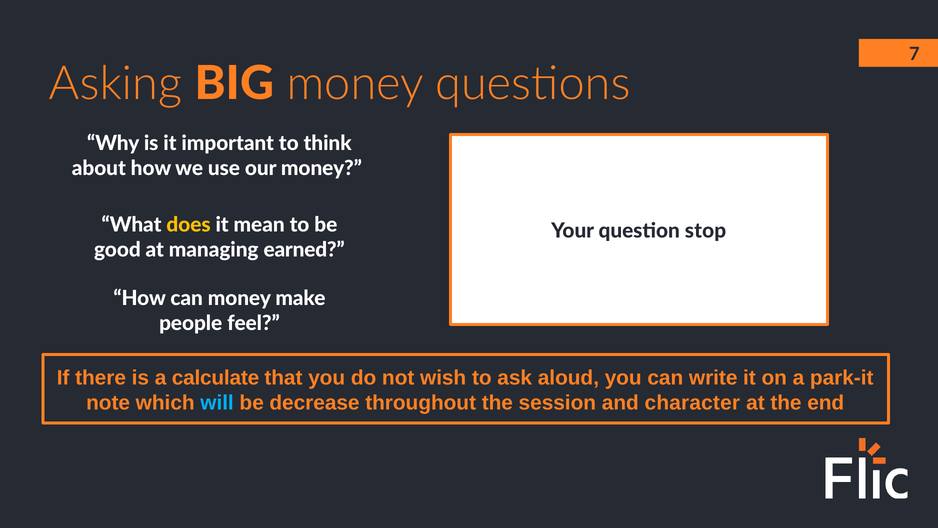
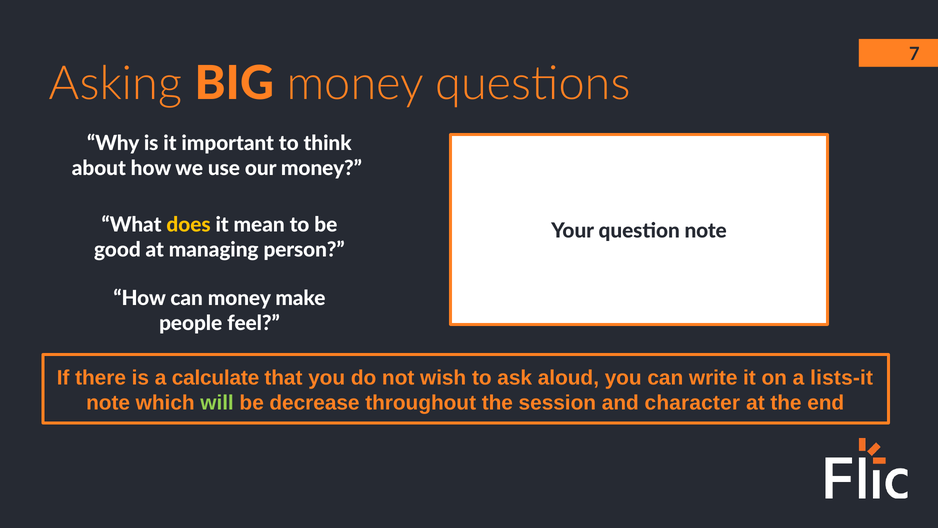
question stop: stop -> note (706, 231)
earned: earned -> person (304, 250)
park-it: park-it -> lists-it (842, 377)
will colour: light blue -> light green (217, 402)
